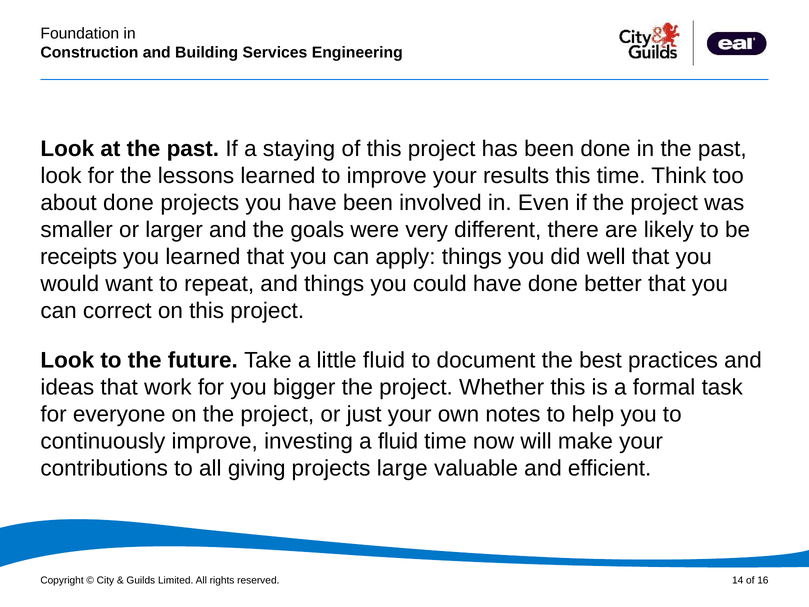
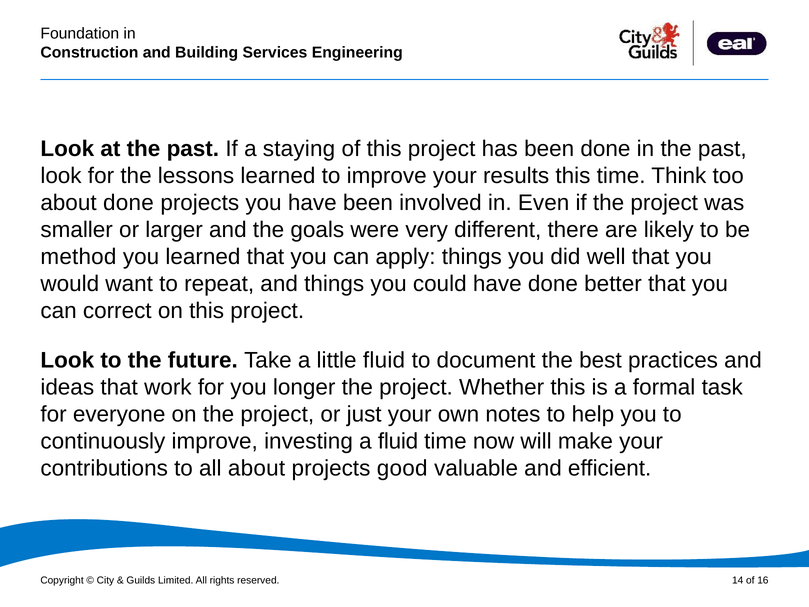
receipts: receipts -> method (78, 257)
bigger: bigger -> longer (304, 387)
all giving: giving -> about (257, 468)
large: large -> good (402, 468)
